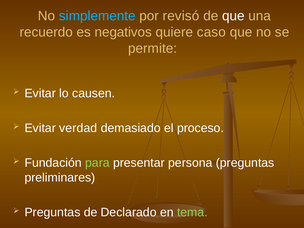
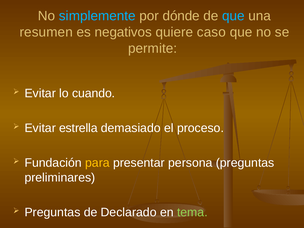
revisó: revisó -> dónde (181, 16)
que colour: white -> light blue (233, 16)
recuerdo: recuerdo -> resumen (46, 32)
causen: causen -> cuando (94, 93)
verdad: verdad -> estrella (78, 128)
para colour: light green -> yellow (97, 163)
